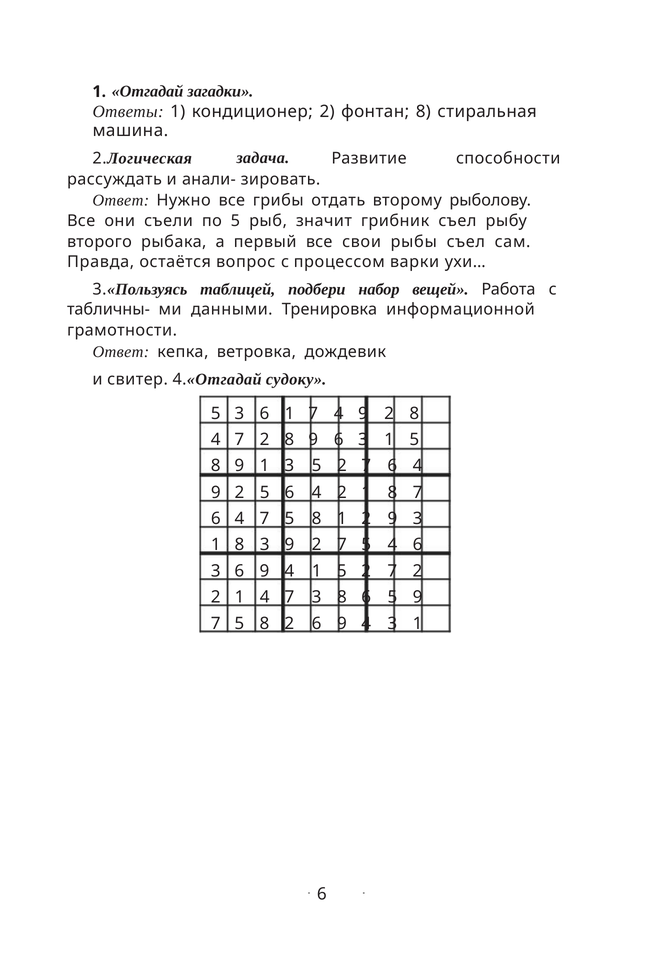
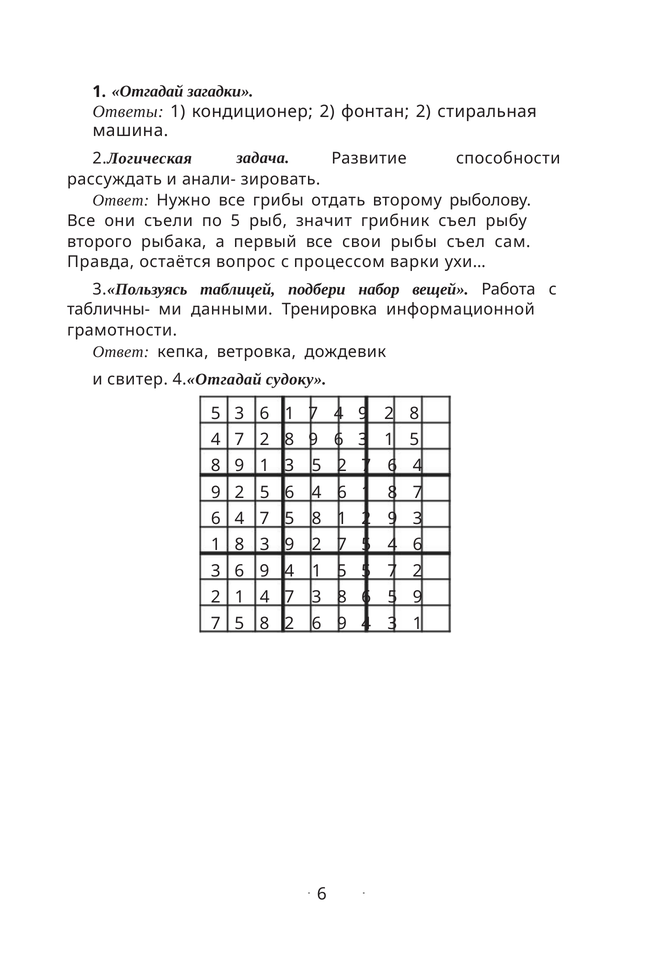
фонтан 8: 8 -> 2 (423, 112)
6 4 2: 2 -> 6 (342, 492)
1 5 2: 2 -> 5 (366, 571)
